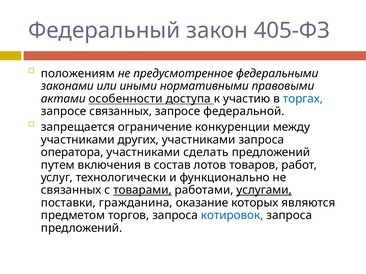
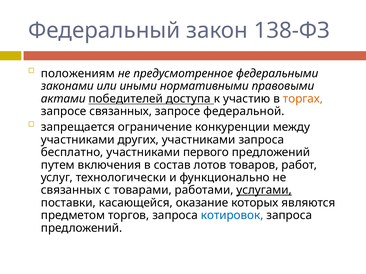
405-ФЗ: 405-ФЗ -> 138-ФЗ (292, 31)
особенности: особенности -> победителей (126, 99)
торгах colour: blue -> orange (303, 99)
оператора: оператора -> бесплатно (72, 153)
сделать: сделать -> первого (206, 153)
товарами underline: present -> none (142, 190)
гражданина: гражданина -> касающейся (136, 203)
